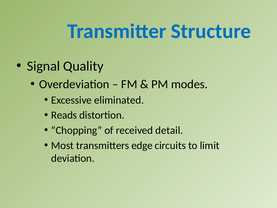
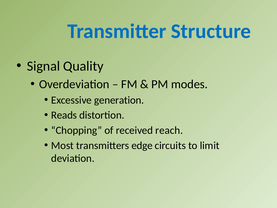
eliminated: eliminated -> generation (119, 100)
detail: detail -> reach (169, 130)
